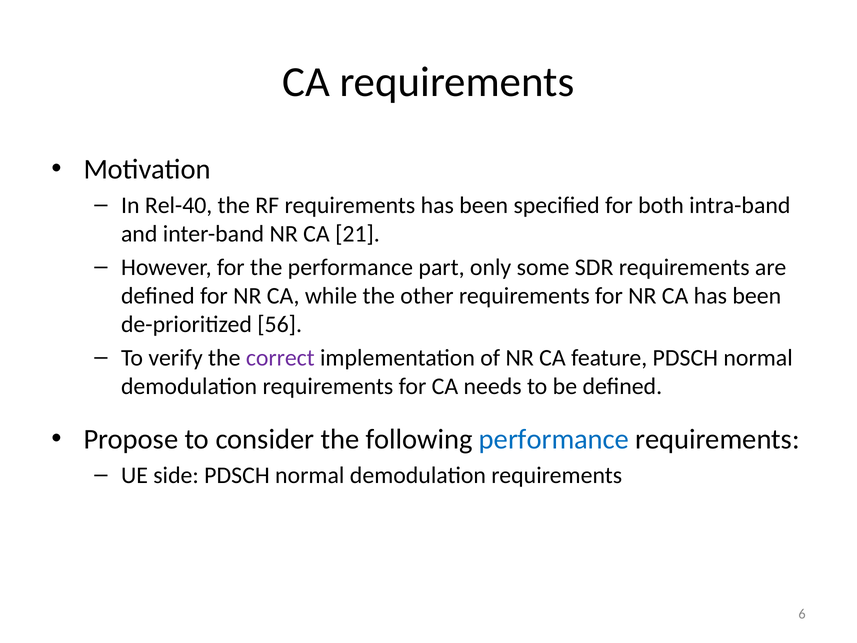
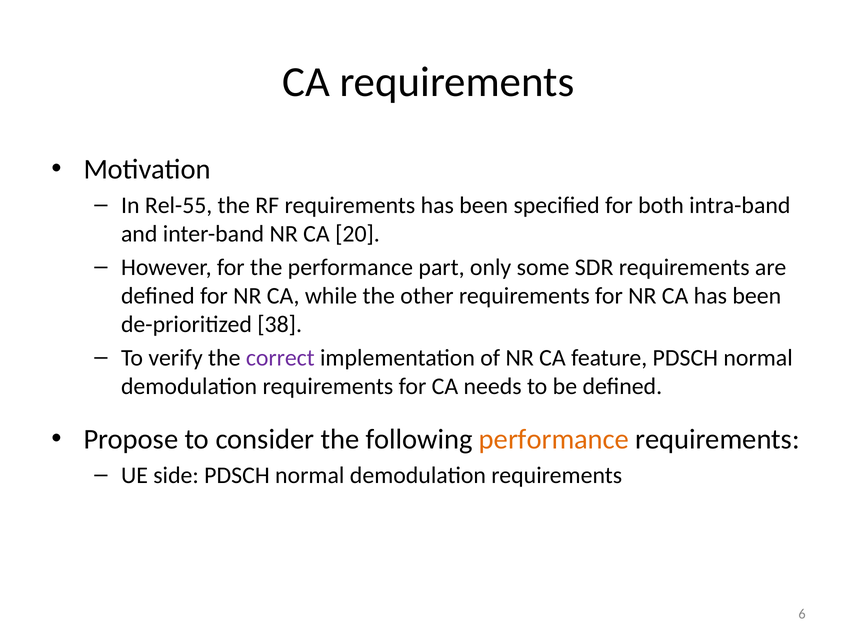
Rel-40: Rel-40 -> Rel-55 (179, 205)
21: 21 -> 20 (358, 234)
56: 56 -> 38 (280, 324)
performance colour: blue -> orange (554, 439)
